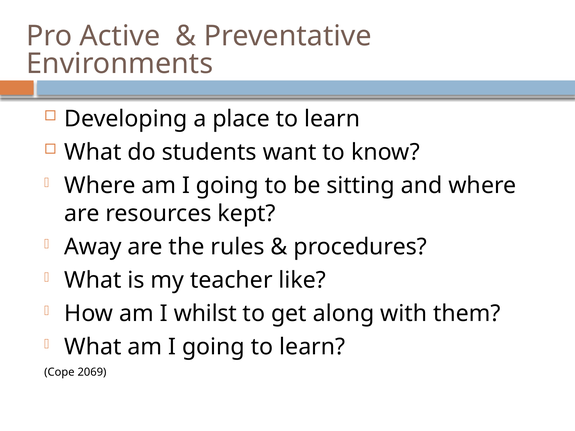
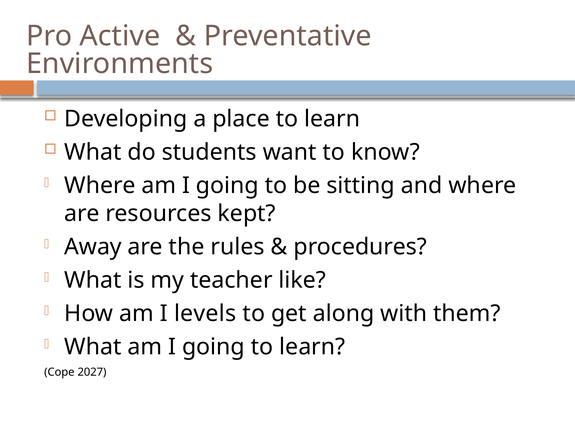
whilst: whilst -> levels (205, 314)
2069: 2069 -> 2027 (92, 372)
